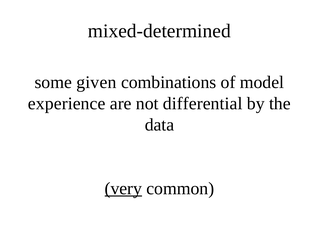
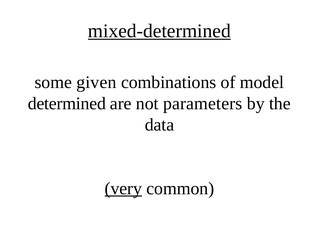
mixed-determined underline: none -> present (159, 31)
experience: experience -> determined (67, 104)
differential: differential -> parameters (203, 104)
